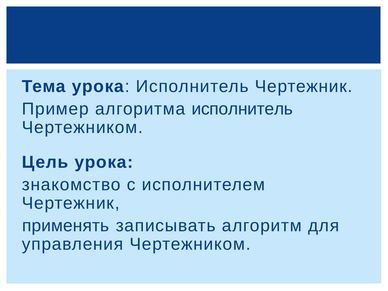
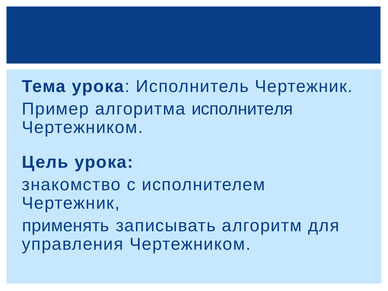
алгоритма исполнитель: исполнитель -> исполнителя (242, 109)
